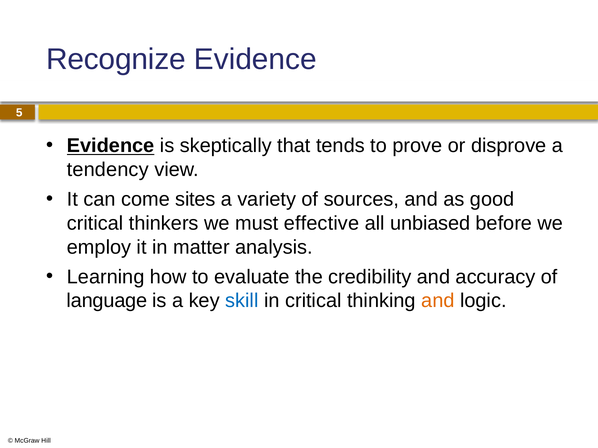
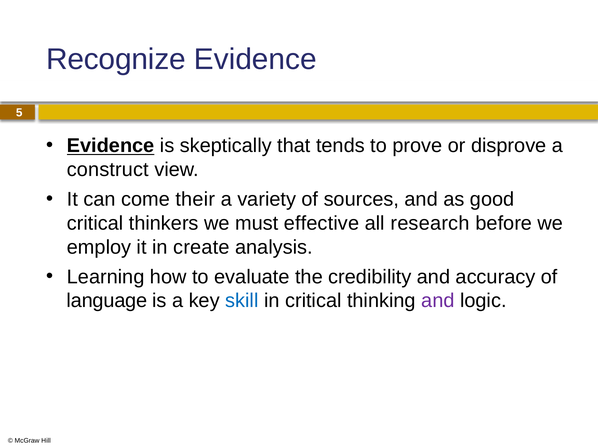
tendency: tendency -> construct (108, 170)
sites: sites -> their (195, 200)
unbiased: unbiased -> research (430, 223)
matter: matter -> create (201, 247)
and colour: orange -> purple (438, 301)
